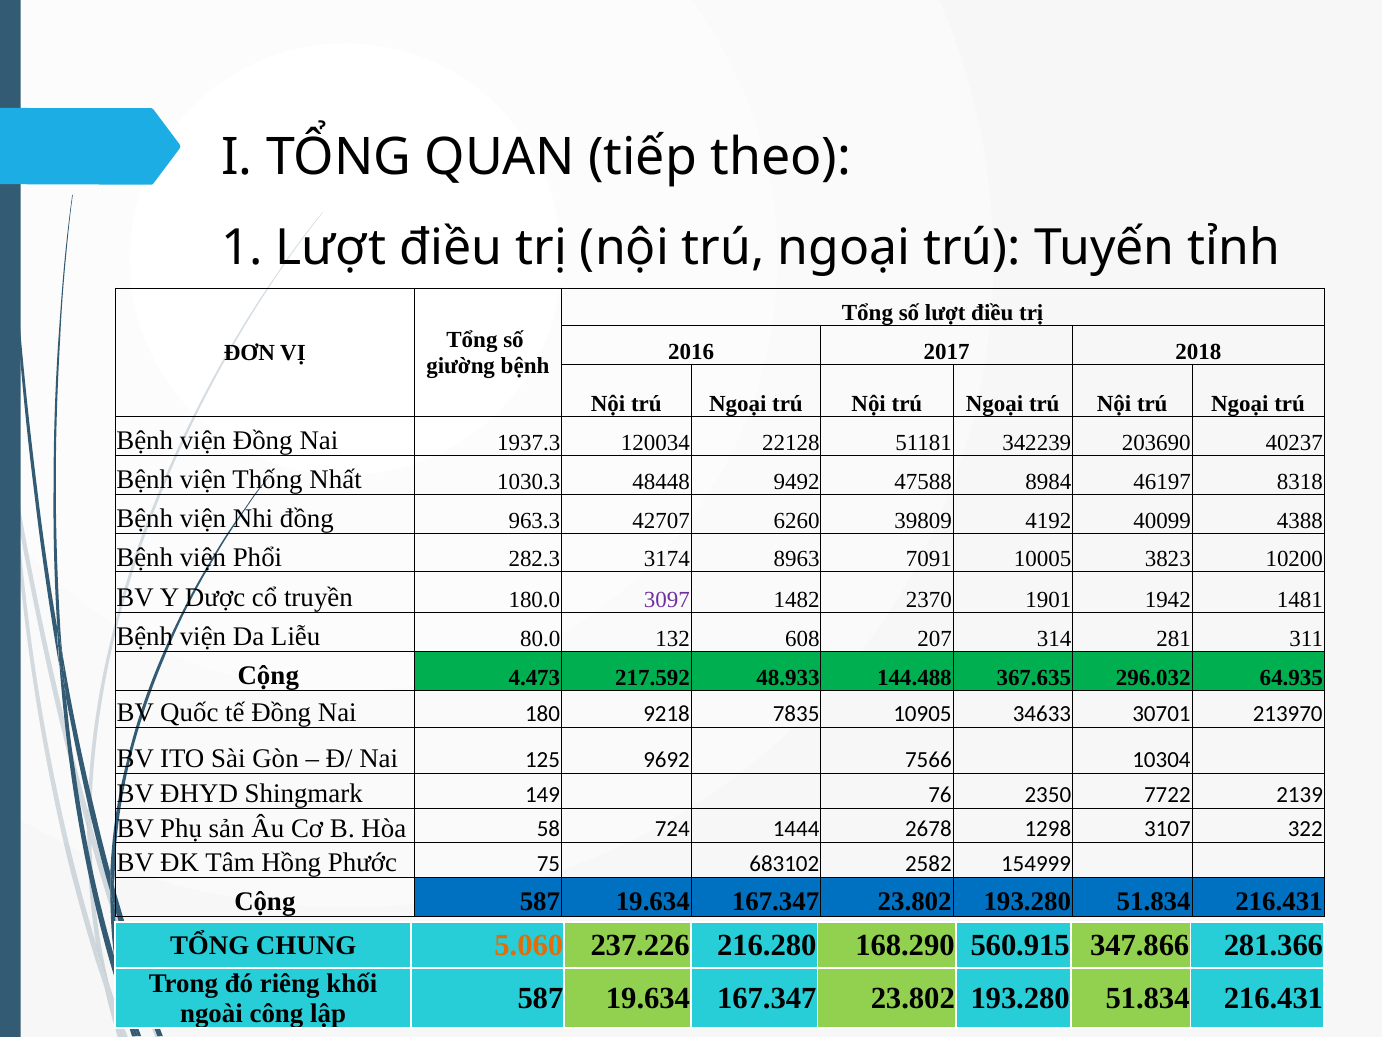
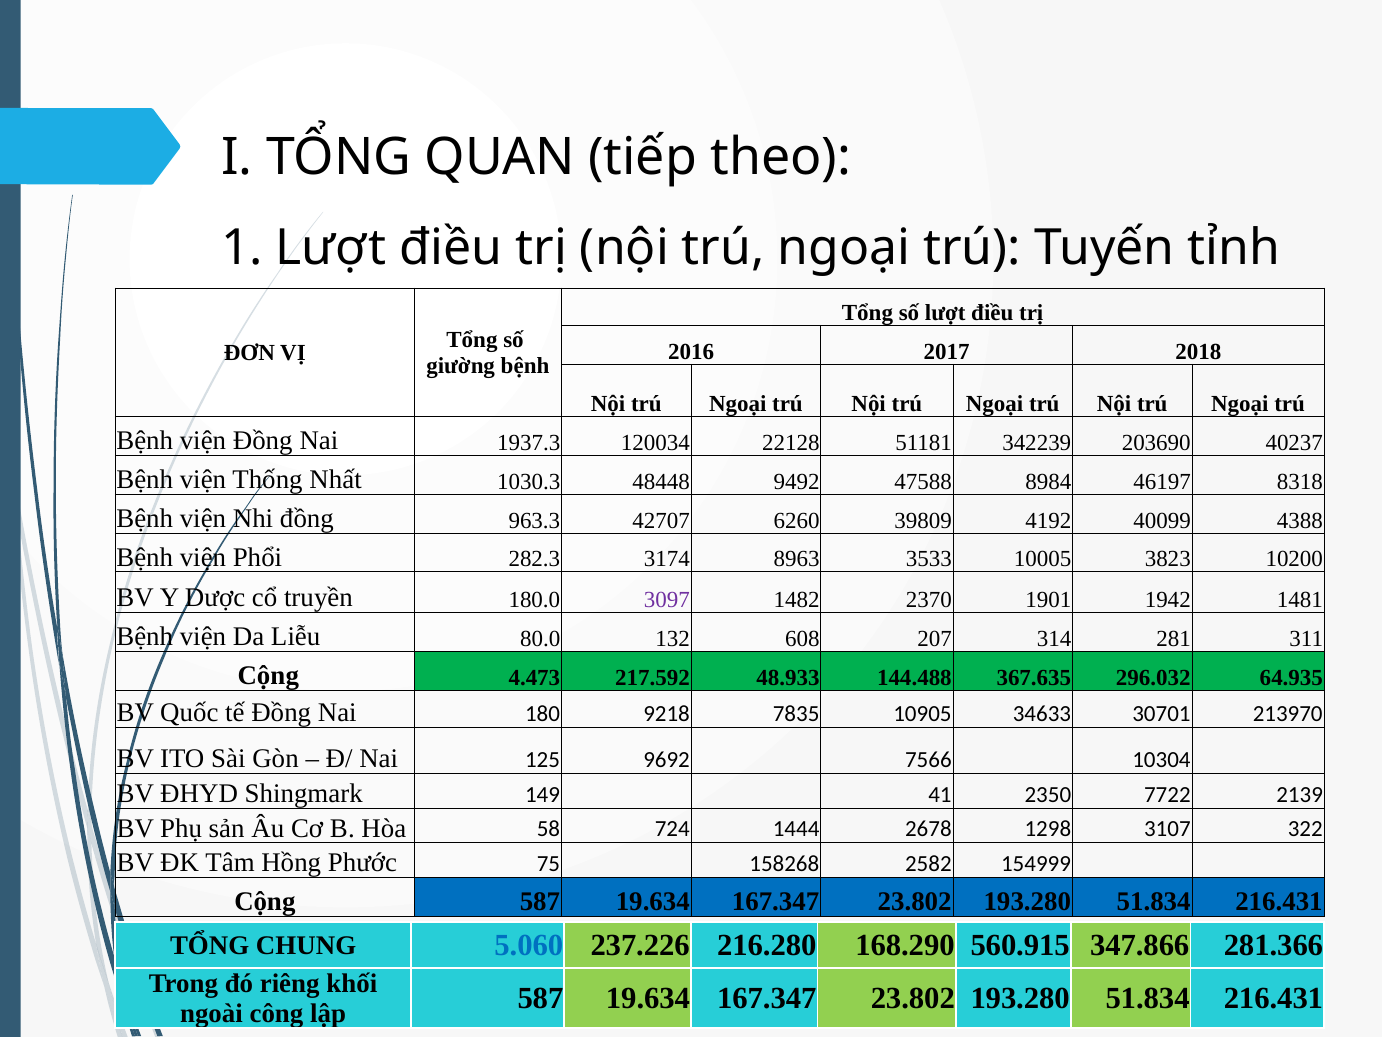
7091: 7091 -> 3533 (929, 559)
76: 76 -> 41 (940, 794)
683102: 683102 -> 158268 (784, 863)
5.060 colour: orange -> blue (529, 945)
